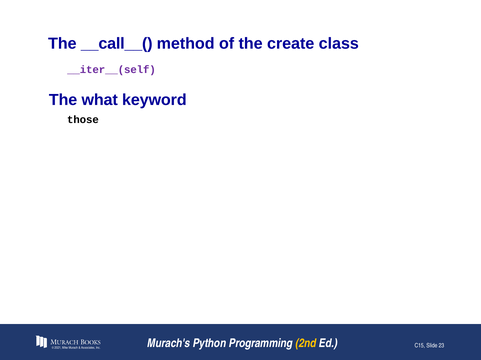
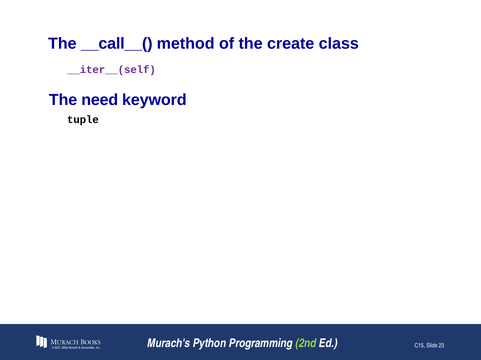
what: what -> need (100, 100)
those: those -> tuple (83, 120)
2nd colour: yellow -> light green (306, 344)
